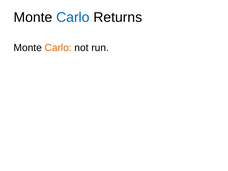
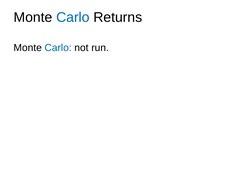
Carlo colour: orange -> blue (58, 48)
